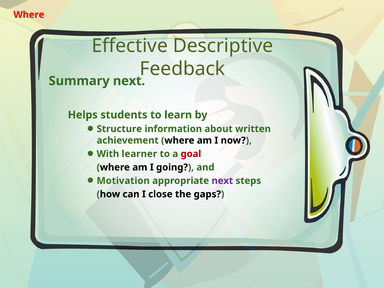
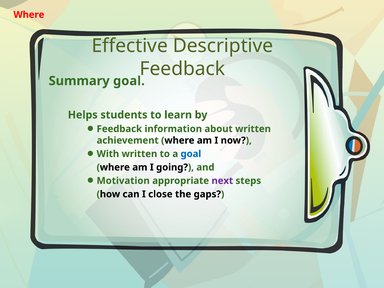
Summary next: next -> goal (129, 81)
Structure: Structure -> Feedback (119, 129)
With learner: learner -> written (139, 154)
goal colour: red -> blue (191, 154)
